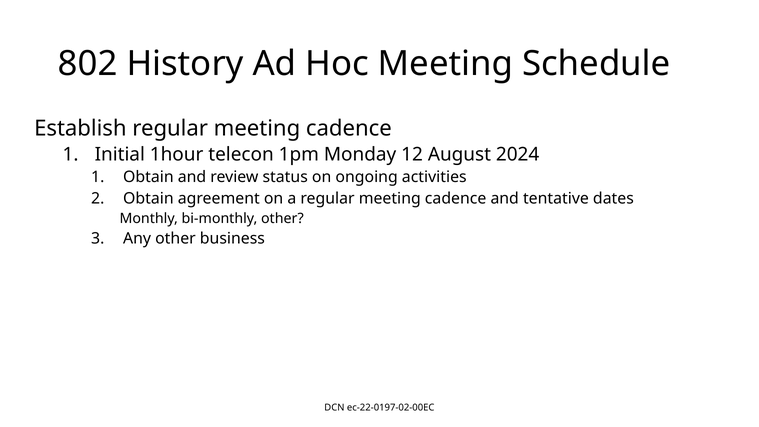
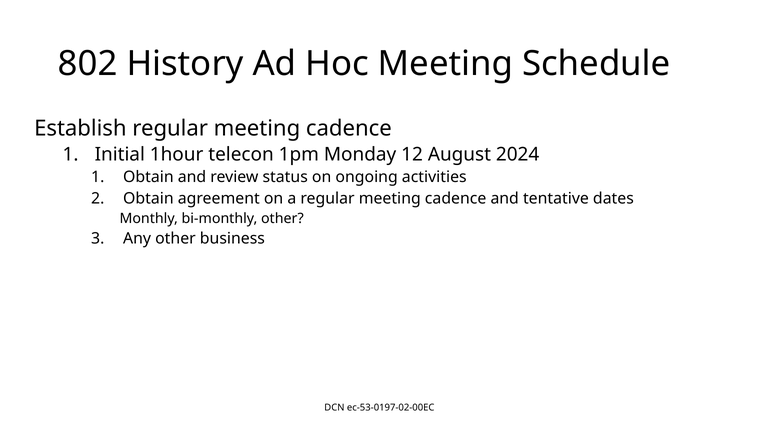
ec-22-0197-02-00EC: ec-22-0197-02-00EC -> ec-53-0197-02-00EC (391, 408)
